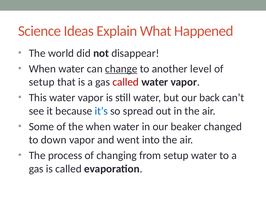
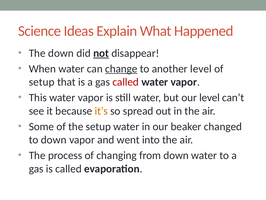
The world: world -> down (61, 53)
not underline: none -> present (101, 53)
our back: back -> level (210, 97)
it’s colour: blue -> orange (101, 111)
the when: when -> setup (98, 126)
from setup: setup -> down (176, 155)
